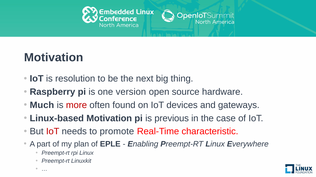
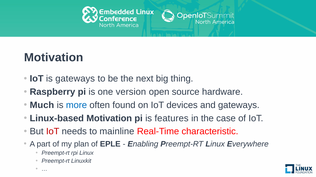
is resolution: resolution -> gateways (75, 79)
more colour: red -> blue (76, 105)
previous: previous -> features (172, 119)
promote: promote -> mainline (117, 132)
